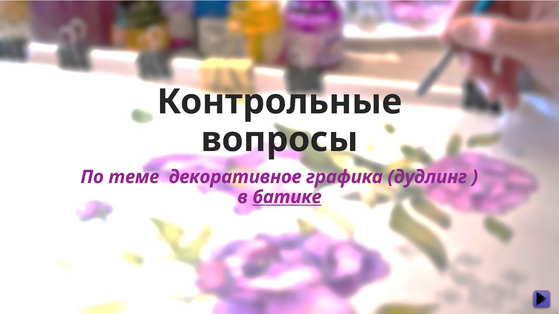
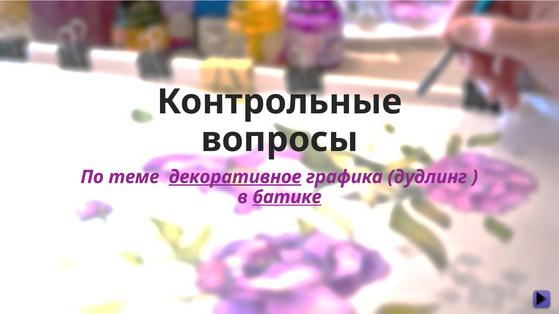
декоративное underline: none -> present (235, 177)
